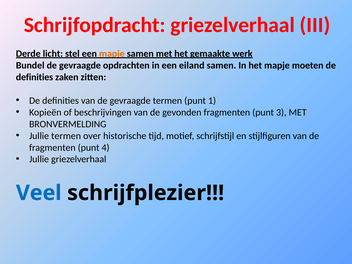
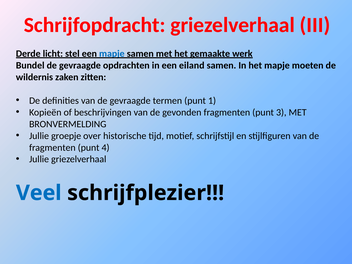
mapje colour: orange -> blue (112, 54)
definities: definities -> wildernis (34, 77)
Jullie termen: termen -> groepje (66, 136)
